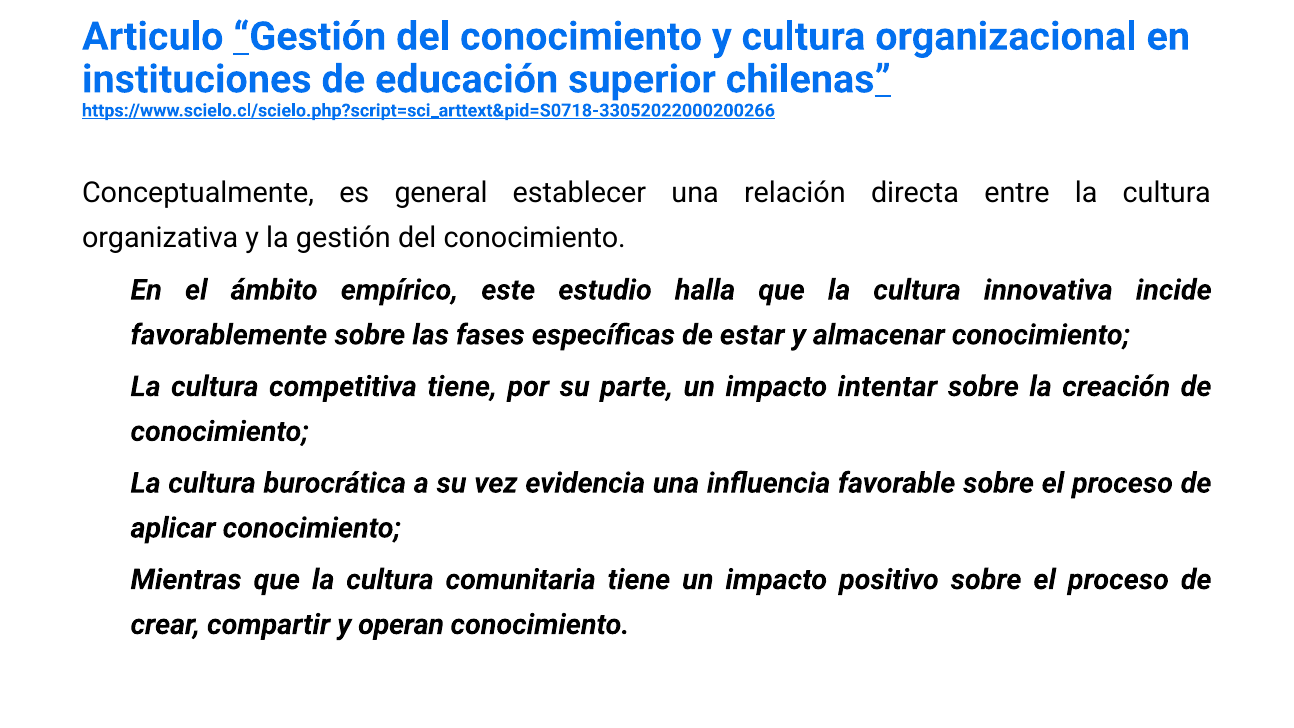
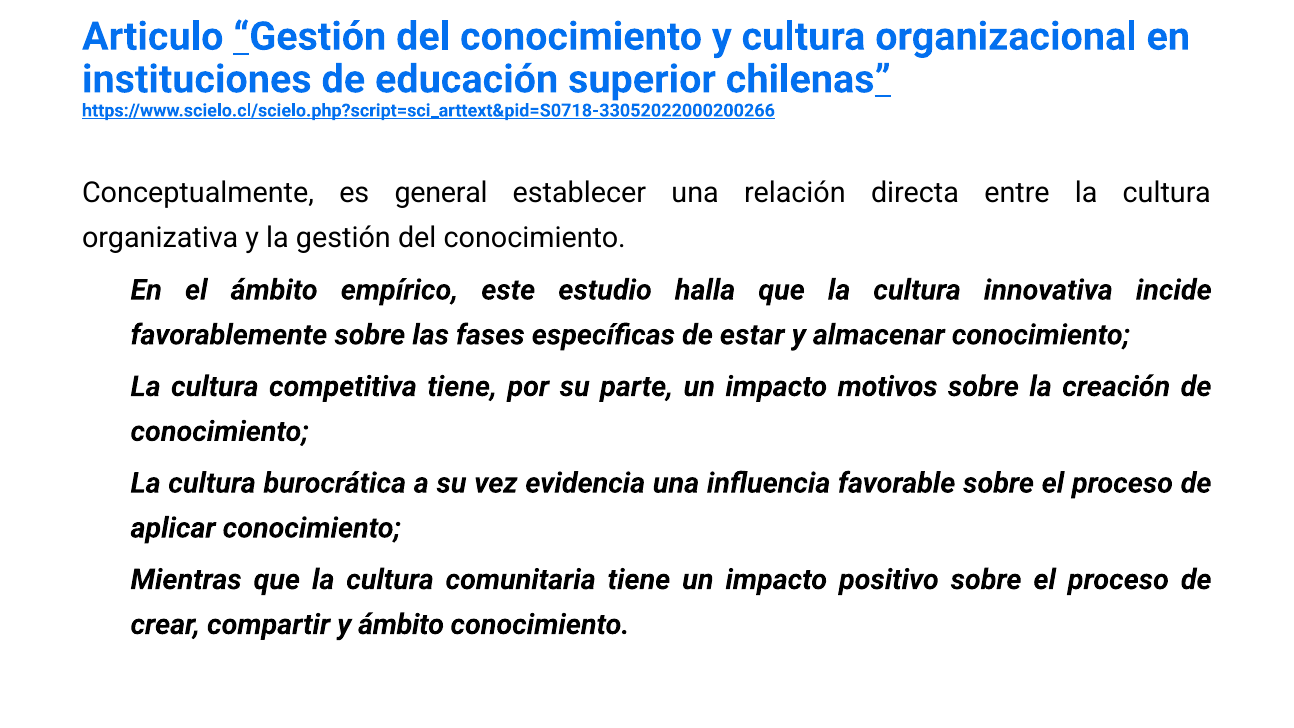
intentar: intentar -> motivos (888, 386)
y operan: operan -> ámbito (401, 624)
